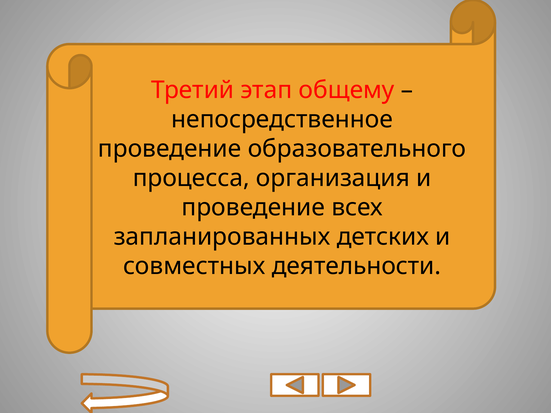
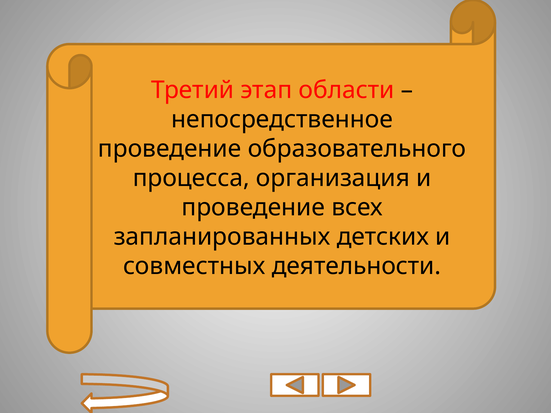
общему: общему -> области (346, 90)
